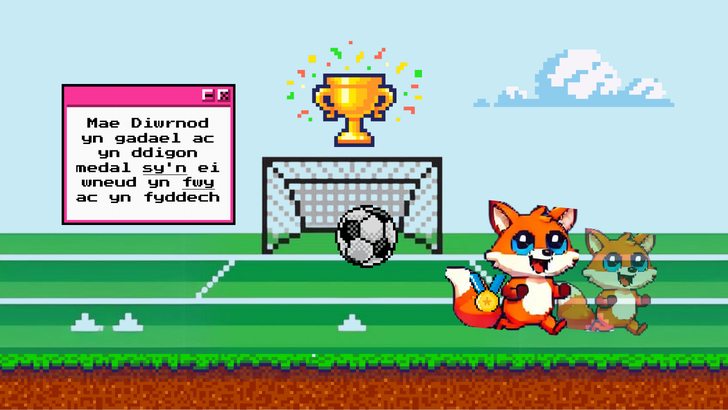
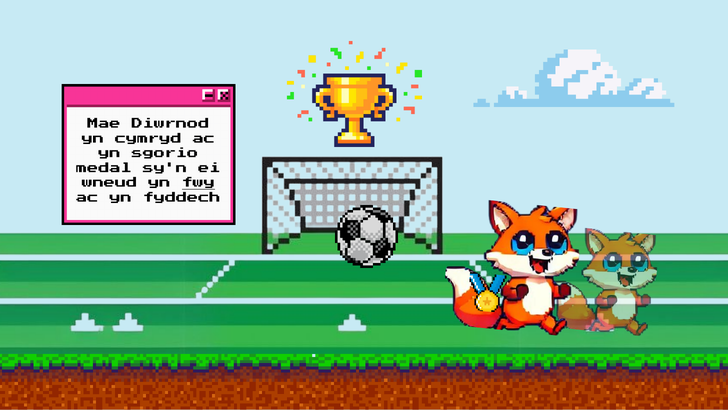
gadael: gadael -> cymryd (148, 140)
ddigon: ddigon -> sgorio (165, 155)
sy'n underline: present -> none (165, 170)
